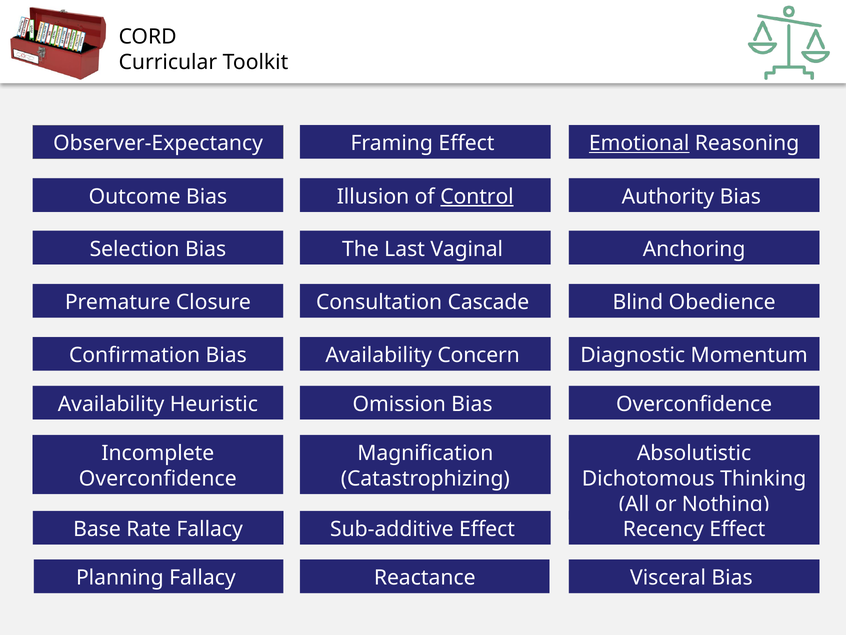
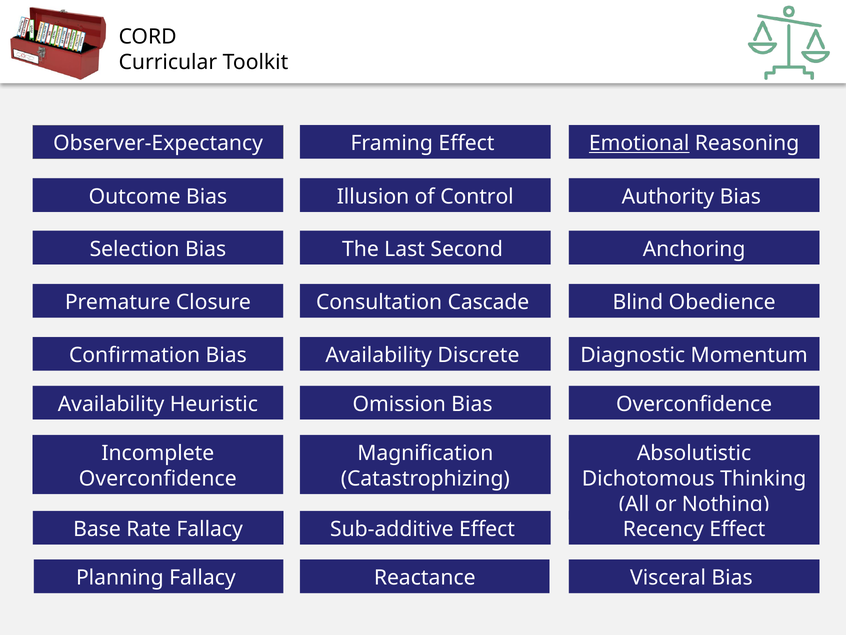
Control underline: present -> none (477, 196)
Vaginal: Vaginal -> Second (467, 249)
Concern: Concern -> Discrete (478, 355)
